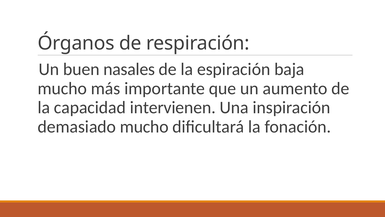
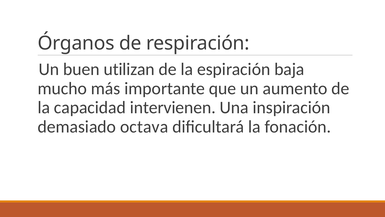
nasales: nasales -> utilizan (129, 69)
demasiado mucho: mucho -> octava (144, 126)
